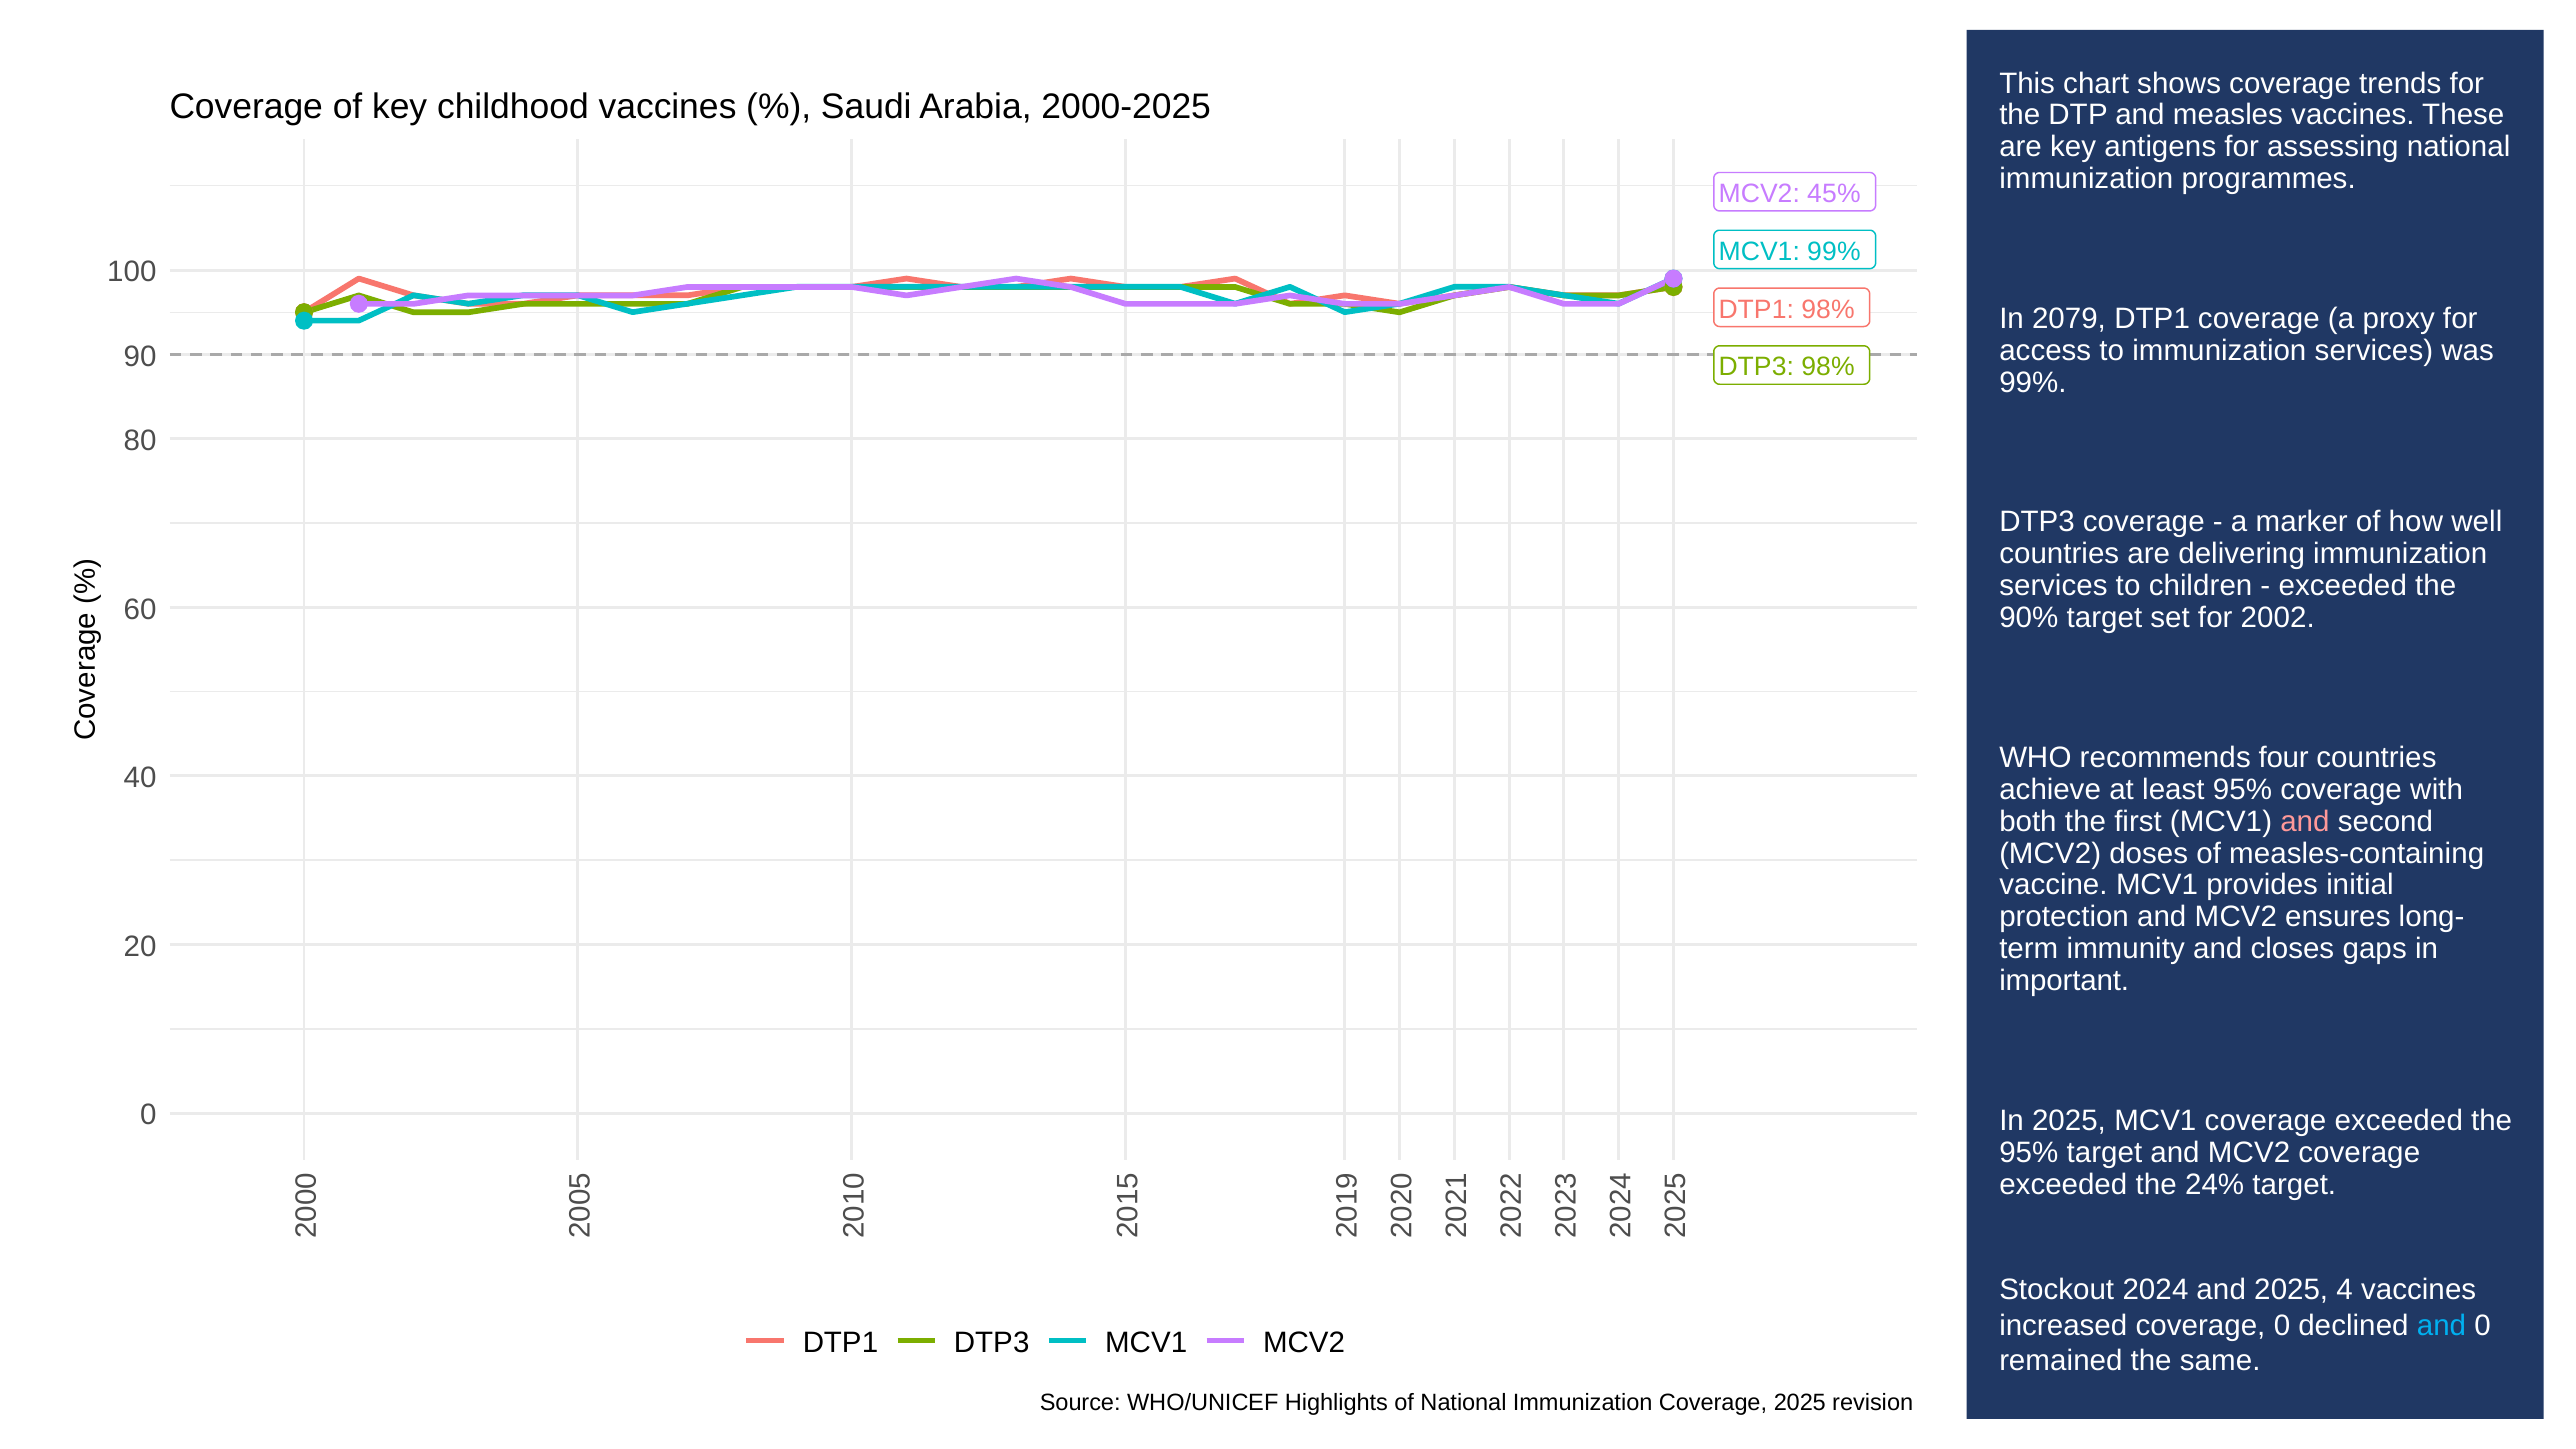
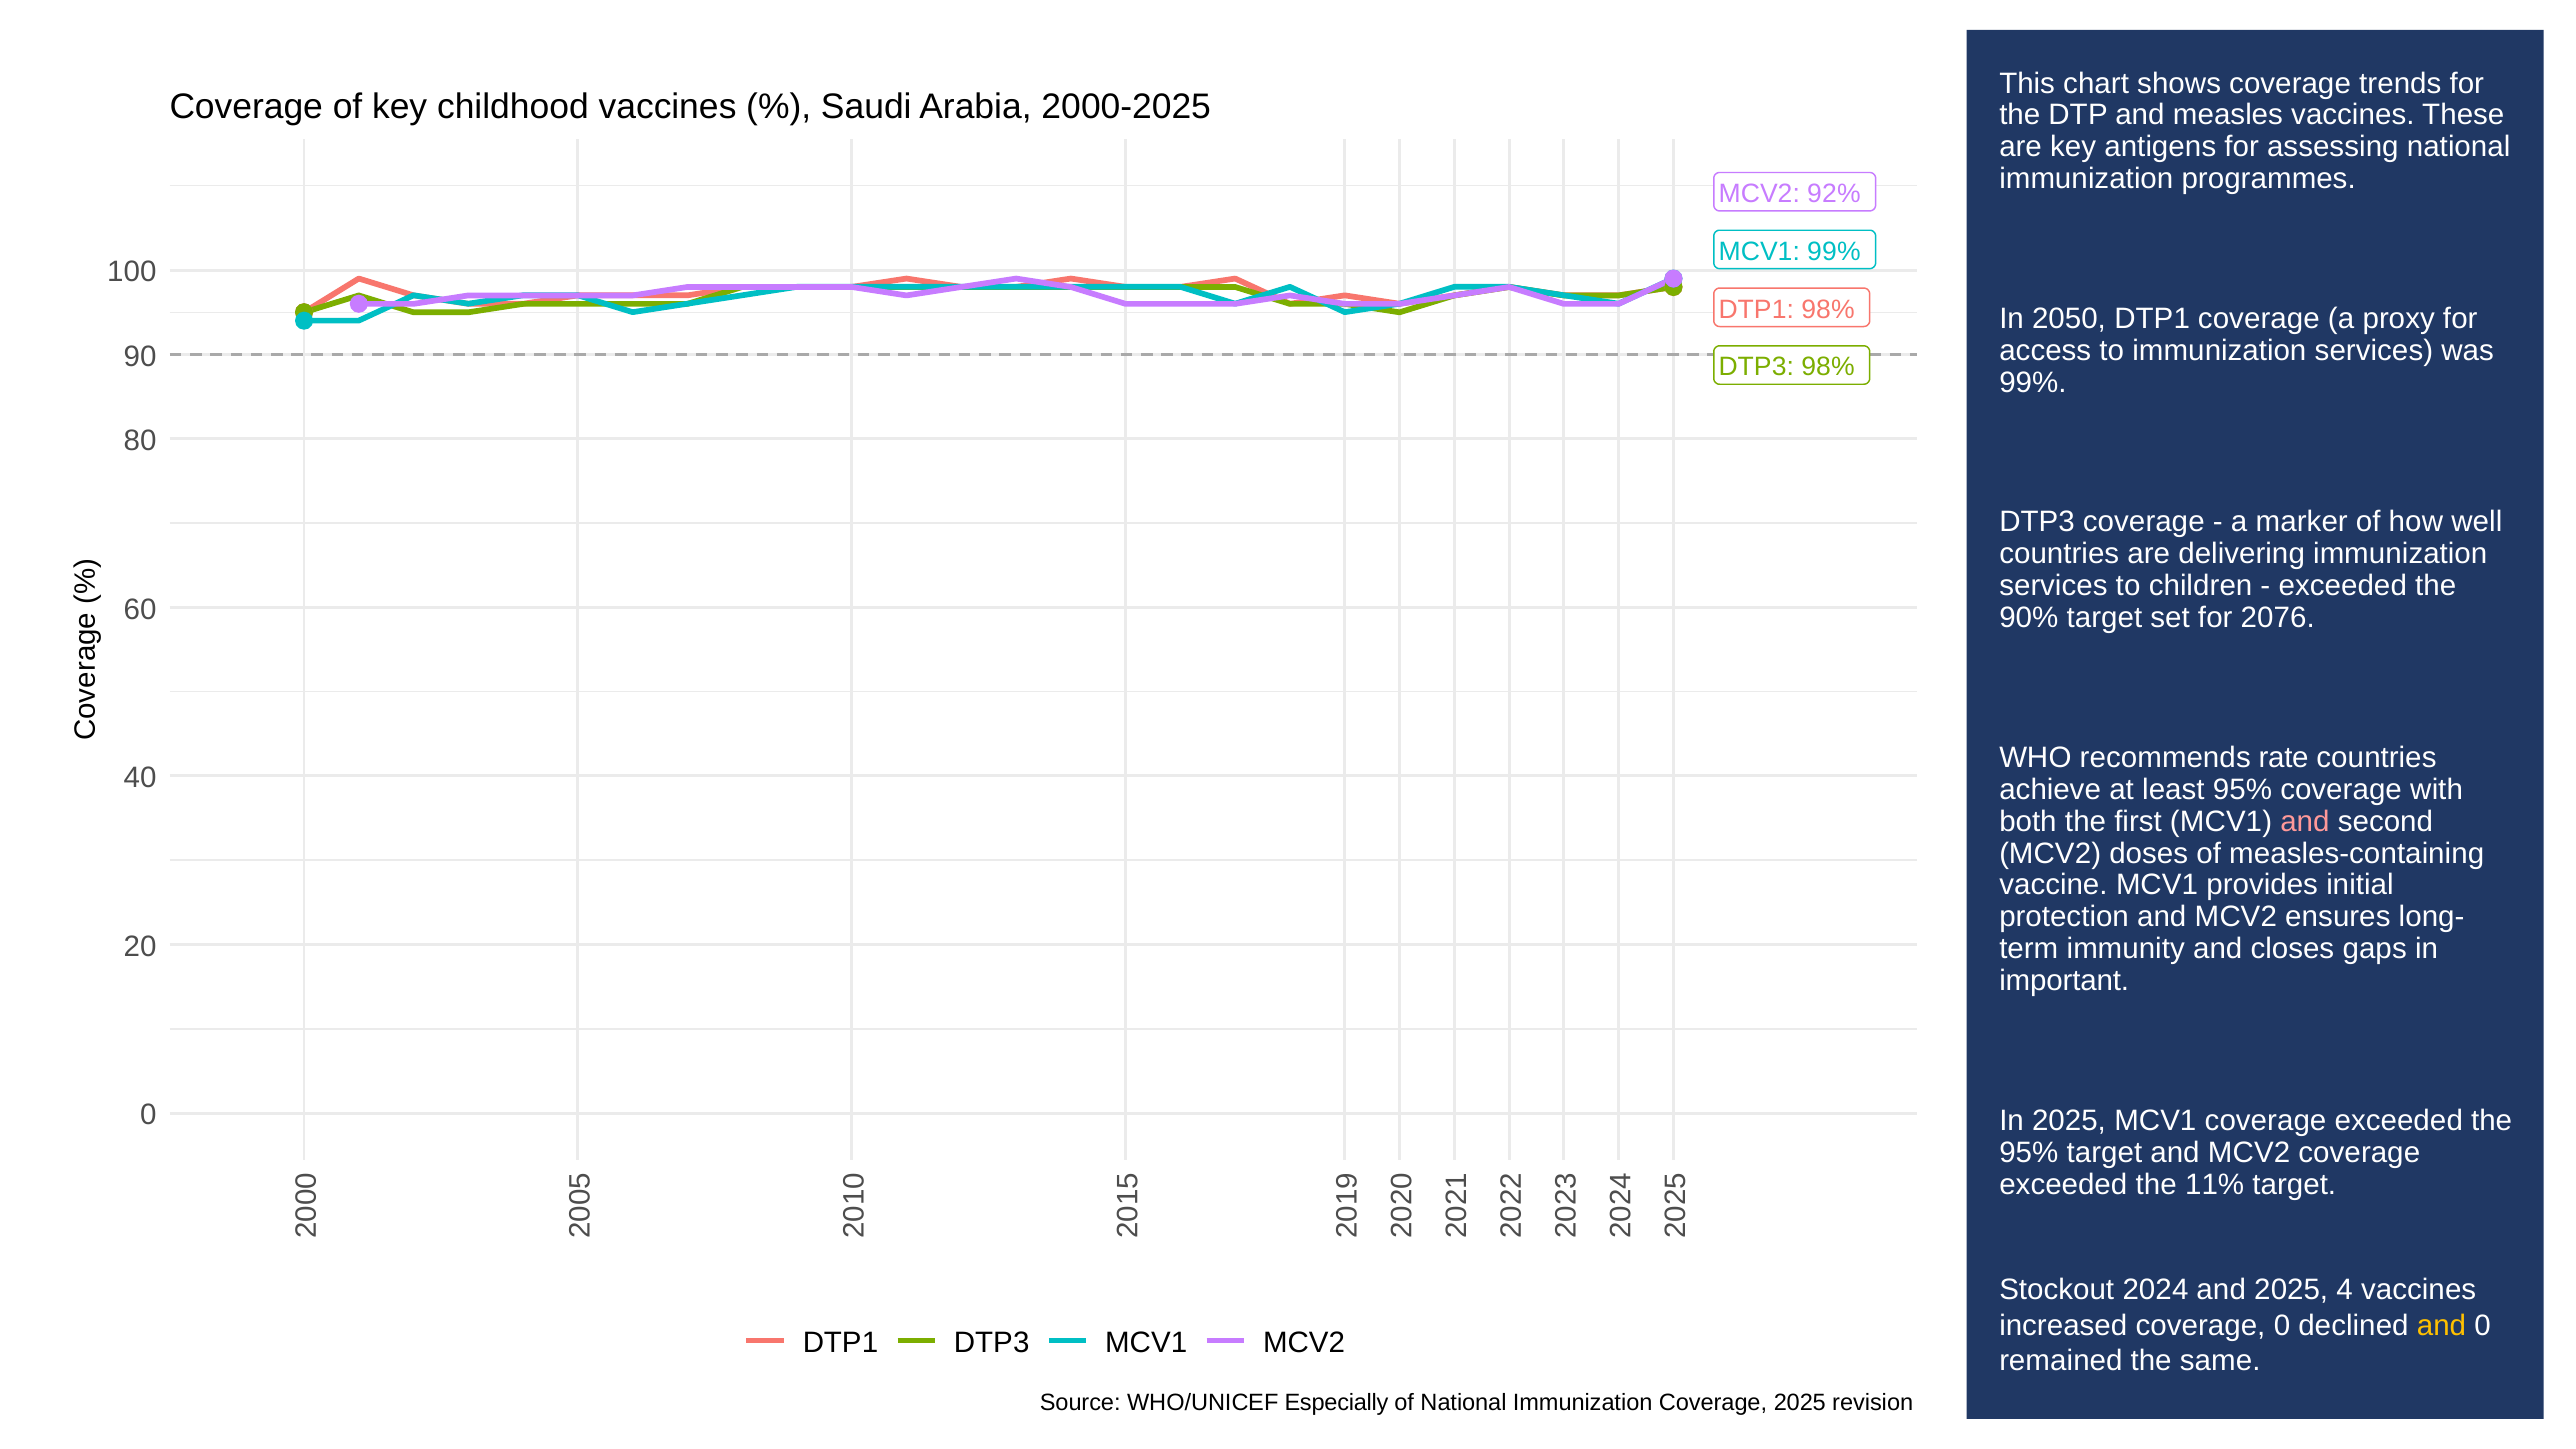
45%: 45% -> 92% (1834, 194)
2079: 2079 -> 2050 (2069, 319)
2002: 2002 -> 2076 (2278, 618)
four: four -> rate (2284, 758)
24%: 24% -> 11% (2215, 1184)
and colour: light blue -> yellow (2442, 1325)
Highlights: Highlights -> Especially (1336, 1403)
